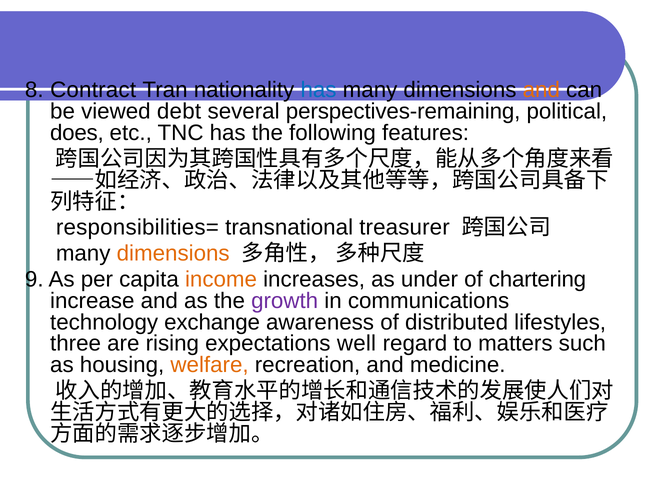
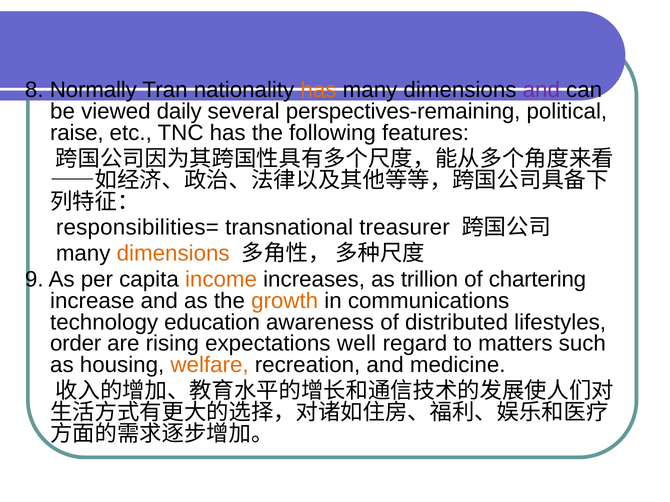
Contract: Contract -> Normally (93, 90)
has colour: blue -> orange (319, 90)
and colour: orange -> purple (541, 90)
debt: debt -> daily (179, 112)
does: does -> raise (77, 133)
under: under -> trillion (430, 280)
growth colour: purple -> orange (285, 301)
exchange: exchange -> education (212, 322)
three: three -> order (76, 344)
